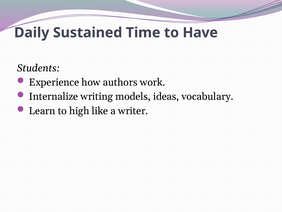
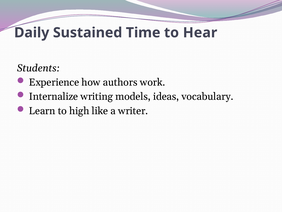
Have: Have -> Hear (200, 33)
